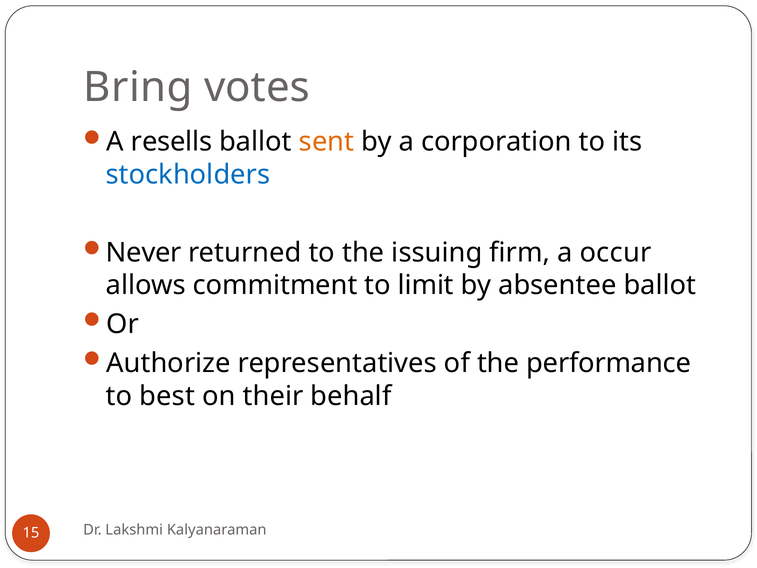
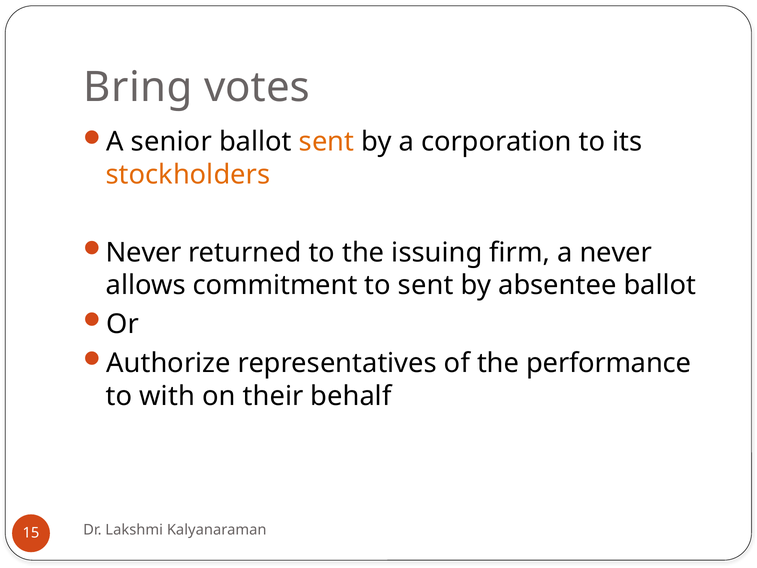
resells: resells -> senior (171, 142)
stockholders colour: blue -> orange (188, 175)
a occur: occur -> never (616, 252)
to limit: limit -> sent (426, 285)
best: best -> with (167, 396)
